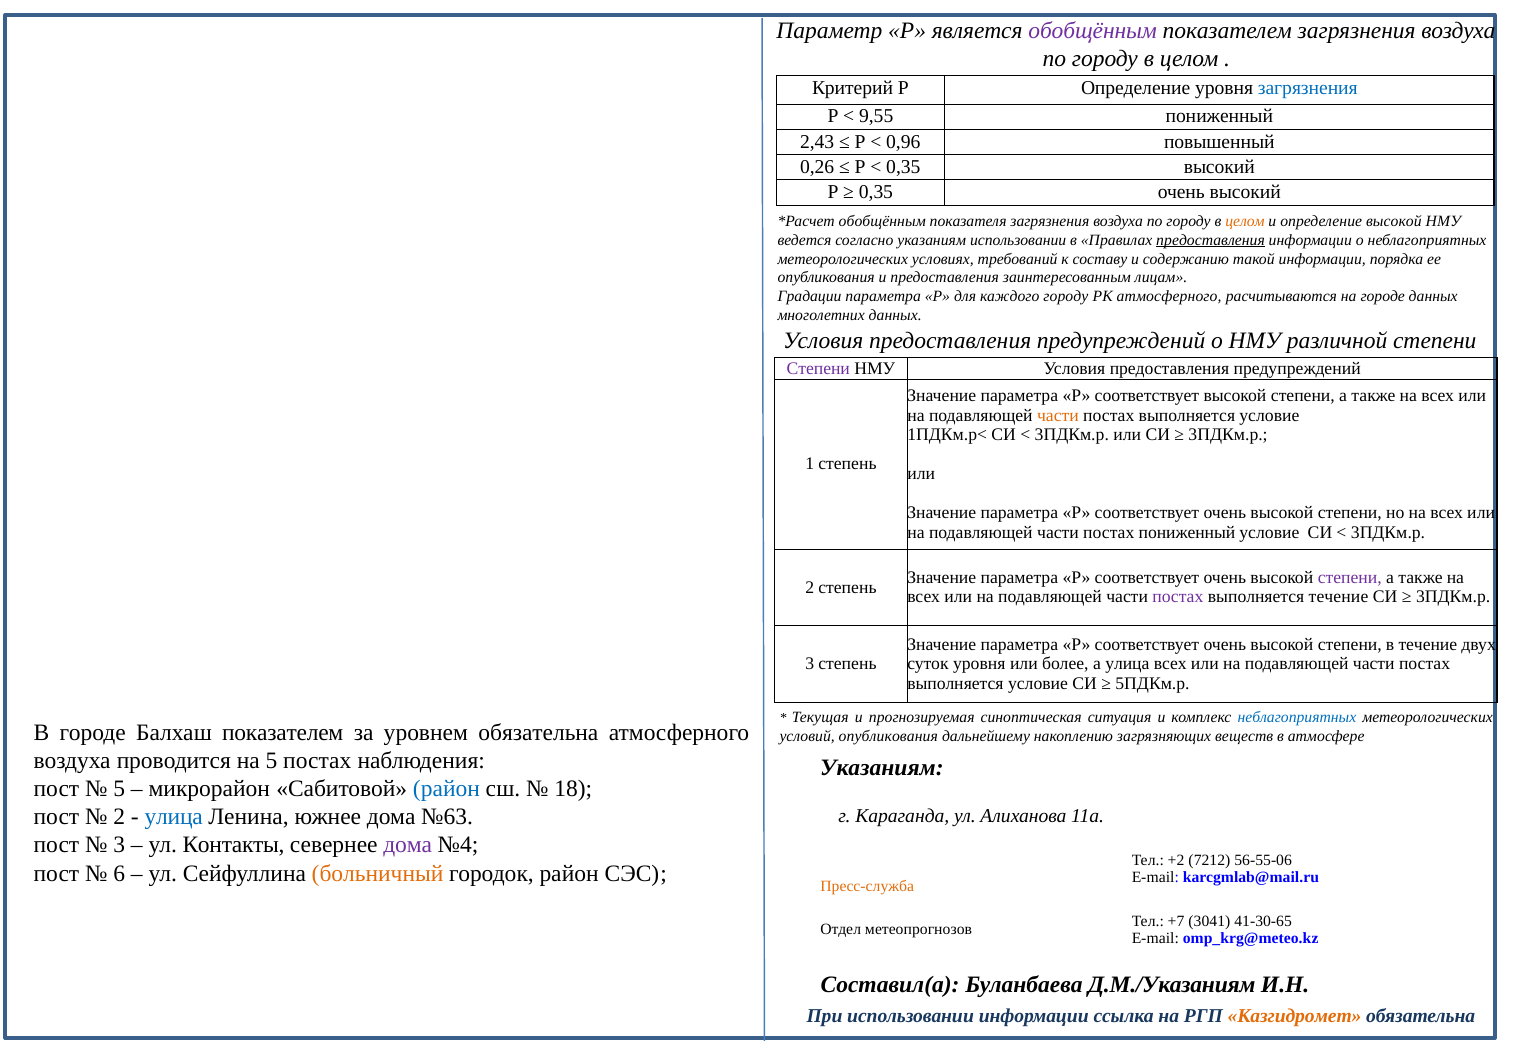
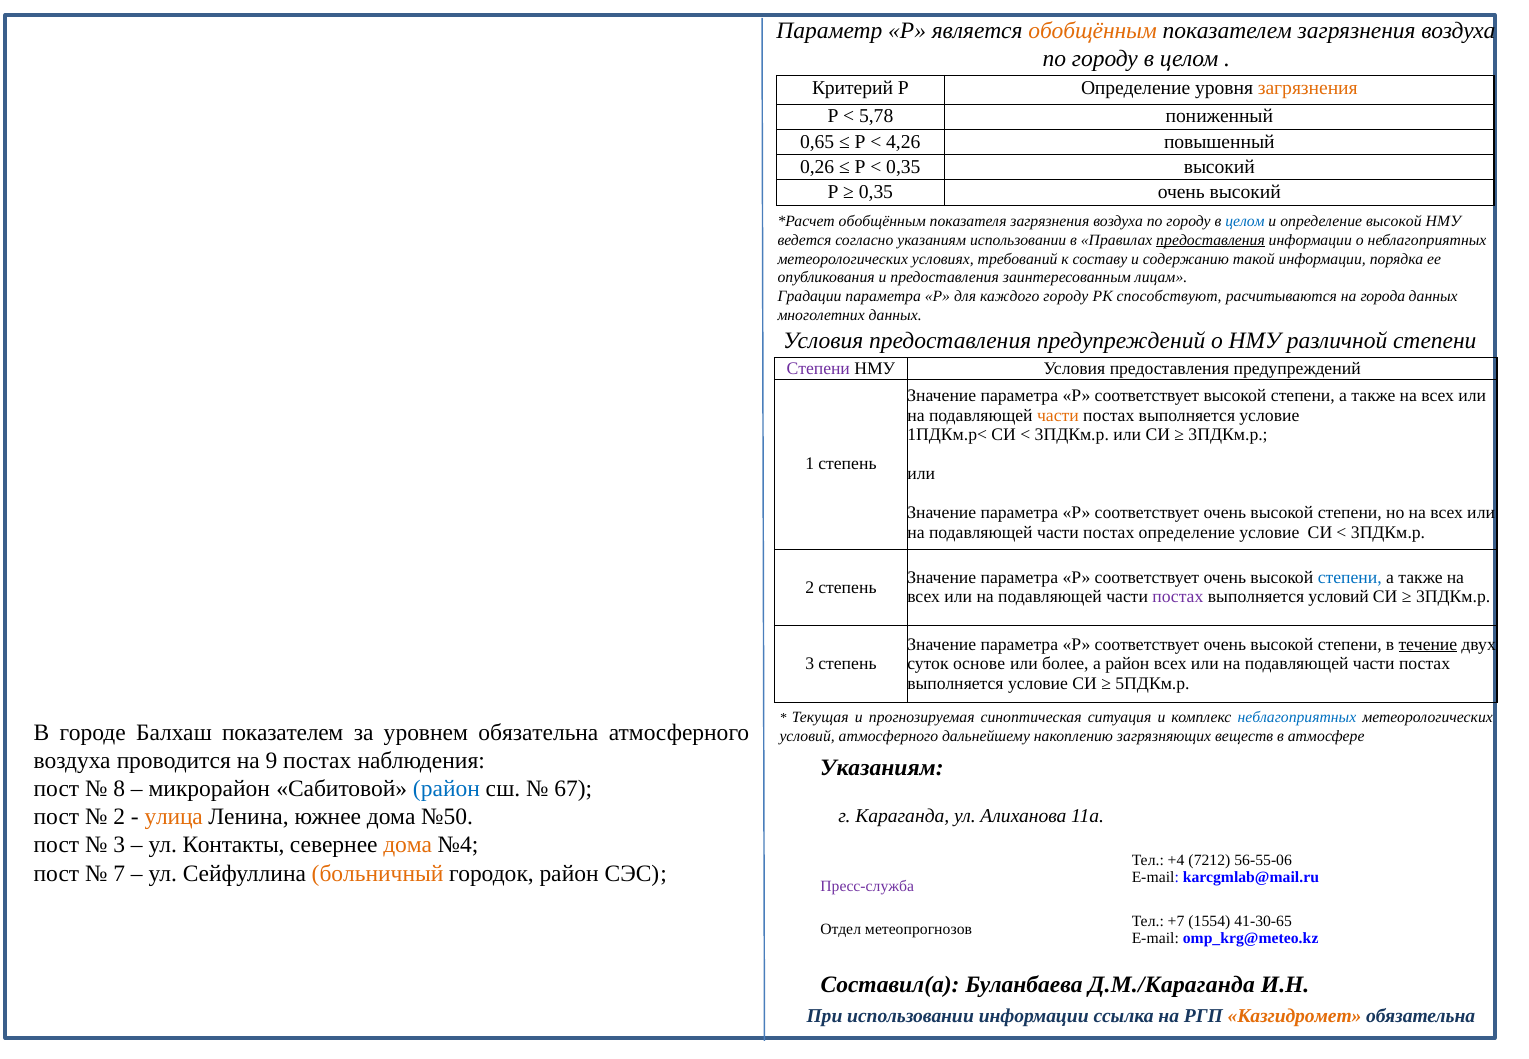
обобщённым colour: purple -> orange (1093, 31)
загрязнения colour: blue -> orange (1308, 88)
9,55: 9,55 -> 5,78 (876, 116)
2,43: 2,43 -> 0,65 (817, 142)
0,96: 0,96 -> 4,26 (903, 142)
целом colour: orange -> blue (1245, 221)
РК атмосферного: атмосферного -> способствуют (1169, 296)
на городе: городе -> города (1383, 296)
постах пониженный: пониженный -> определение (1187, 532)
степени colour: purple -> blue (1350, 577)
выполняется течение: течение -> условий (1339, 597)
течение underline: none -> present (1428, 644)
суток уровня: уровня -> основе (979, 664)
а улица: улица -> район (1127, 664)
условий опубликования: опубликования -> атмосферного (888, 736)
на 5: 5 -> 9 (272, 760)
5: 5 -> 8 (119, 788)
18: 18 -> 67 (573, 788)
улица colour: blue -> orange (174, 817)
№63: №63 -> №50 (447, 817)
дома colour: purple -> orange (408, 845)
+2: +2 -> +4 (1176, 860)
6: 6 -> 7 (119, 873)
Пресс-служба colour: orange -> purple (867, 886)
3041: 3041 -> 1554 (1209, 921)
Д.М./Указаниям: Д.М./Указаниям -> Д.М./Караганда (1172, 984)
